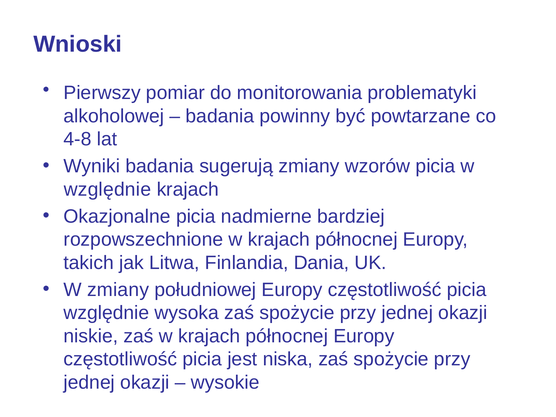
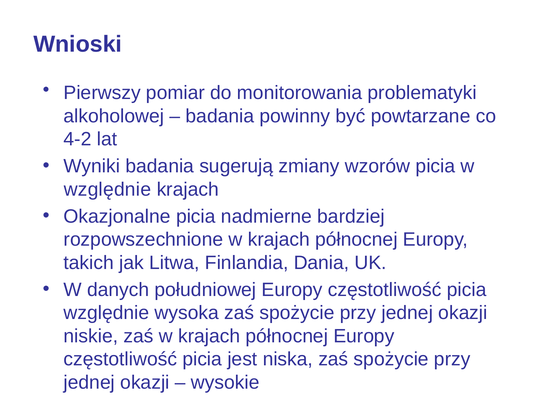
4-8: 4-8 -> 4-2 (78, 139)
W zmiany: zmiany -> danych (118, 290)
